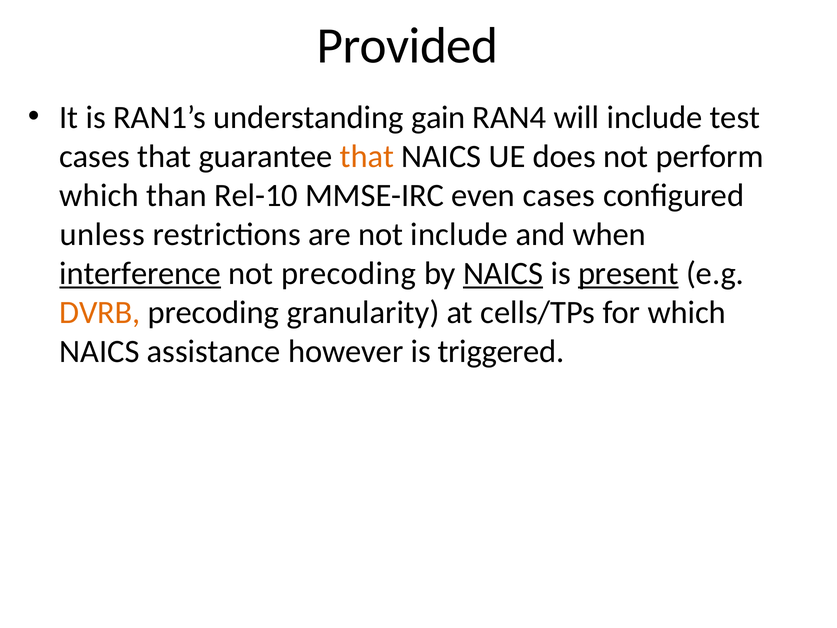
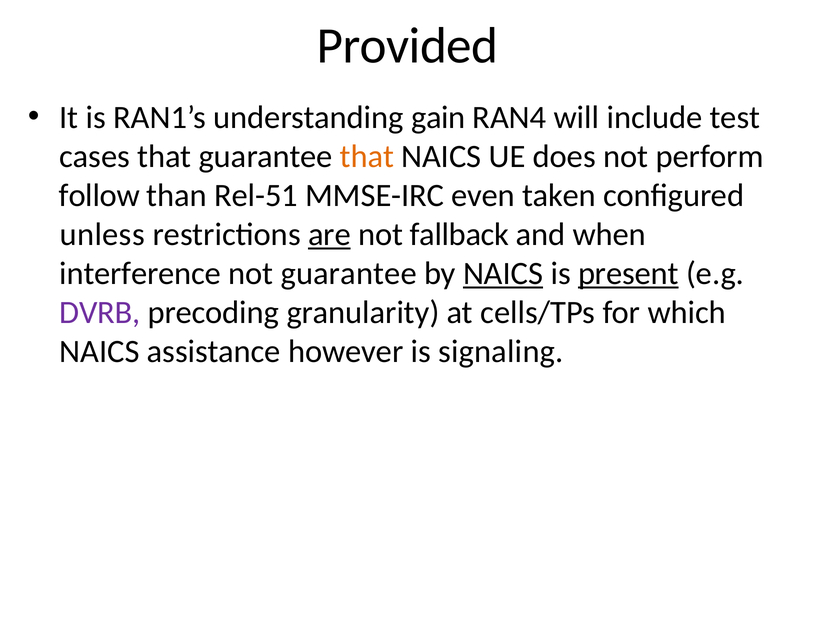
which: which -> follow (99, 195)
Rel-10: Rel-10 -> Rel-51 (256, 195)
even cases: cases -> taken (559, 195)
are underline: none -> present (329, 234)
not include: include -> fallback (460, 234)
interference underline: present -> none (140, 273)
not precoding: precoding -> guarantee (349, 273)
DVRB colour: orange -> purple (100, 312)
triggered: triggered -> signaling (501, 351)
